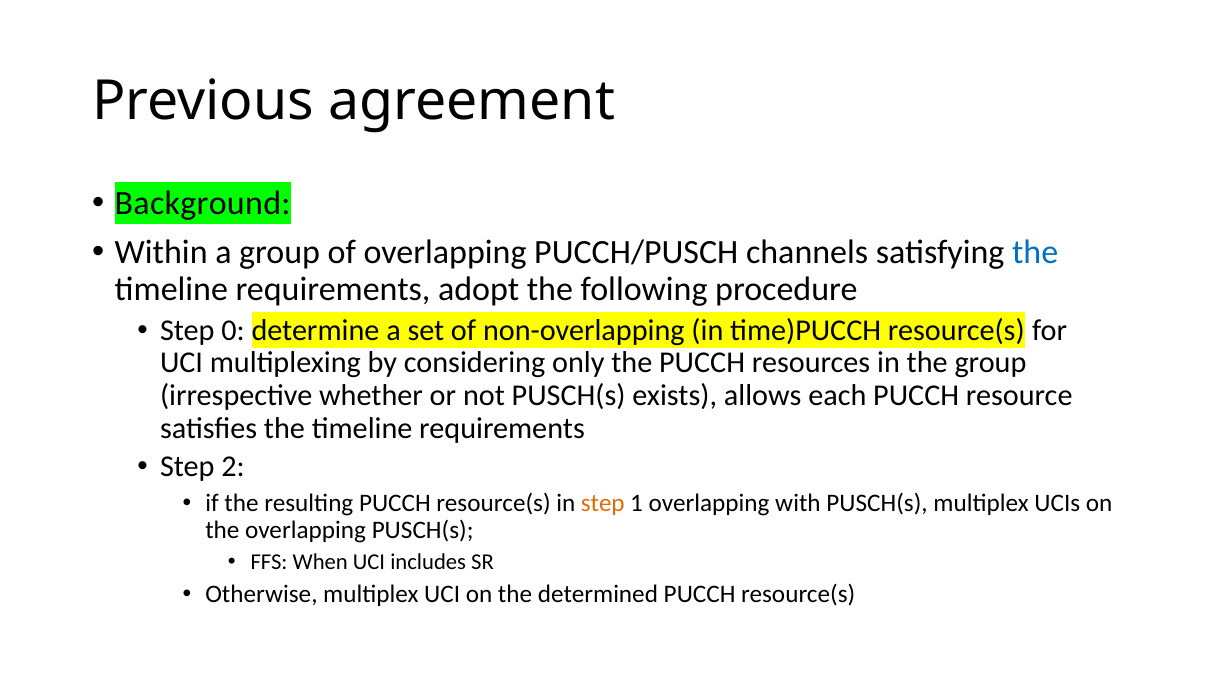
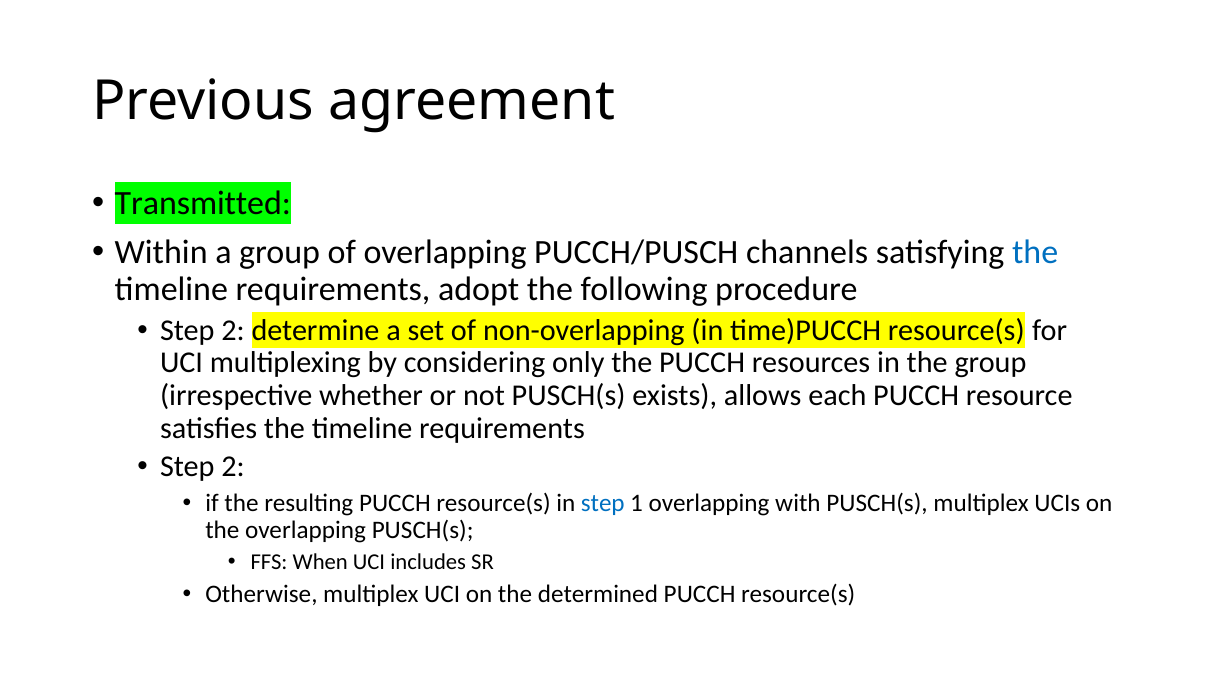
Background: Background -> Transmitted (203, 204)
0: 0 -> 2 (233, 331)
step colour: orange -> blue (603, 504)
